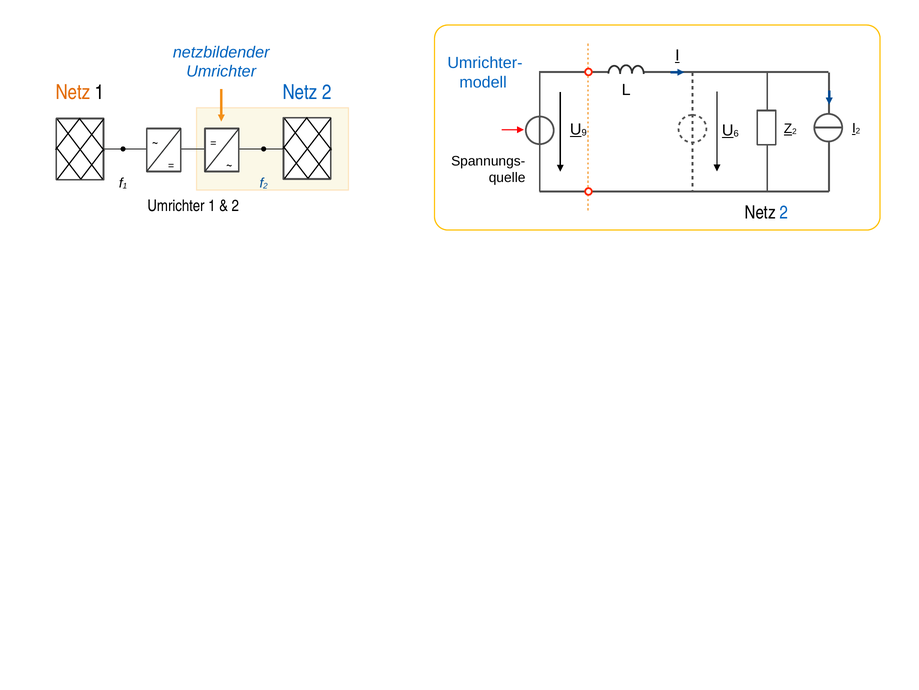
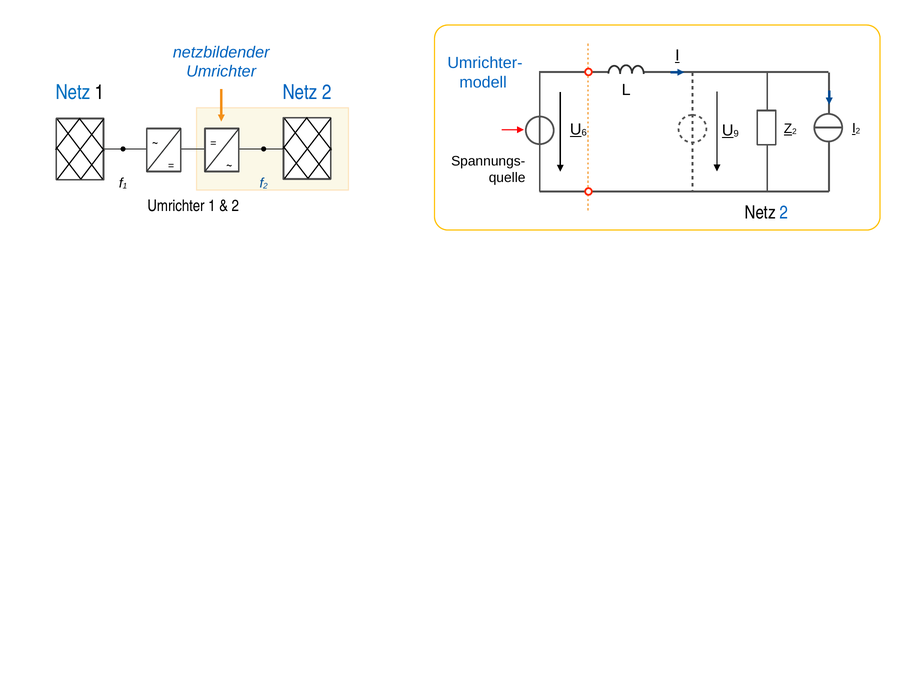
Netz colour: orange -> blue (73, 92)
9: 9 -> 6 (584, 132)
6: 6 -> 9 (736, 133)
